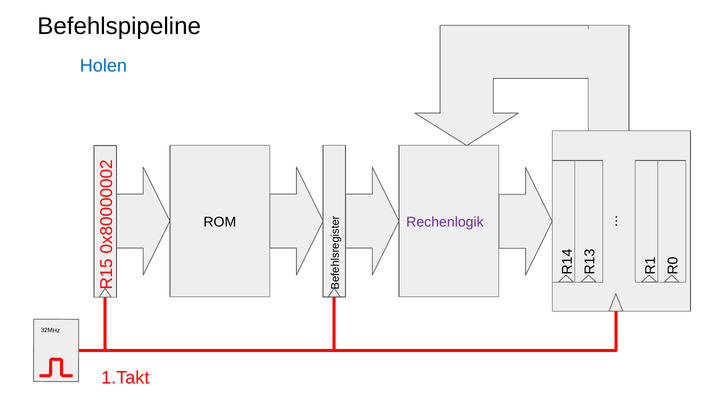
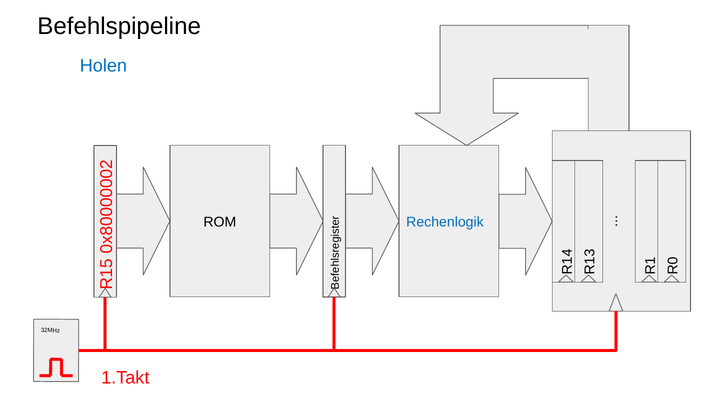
Rechenlogik colour: purple -> blue (445, 222)
